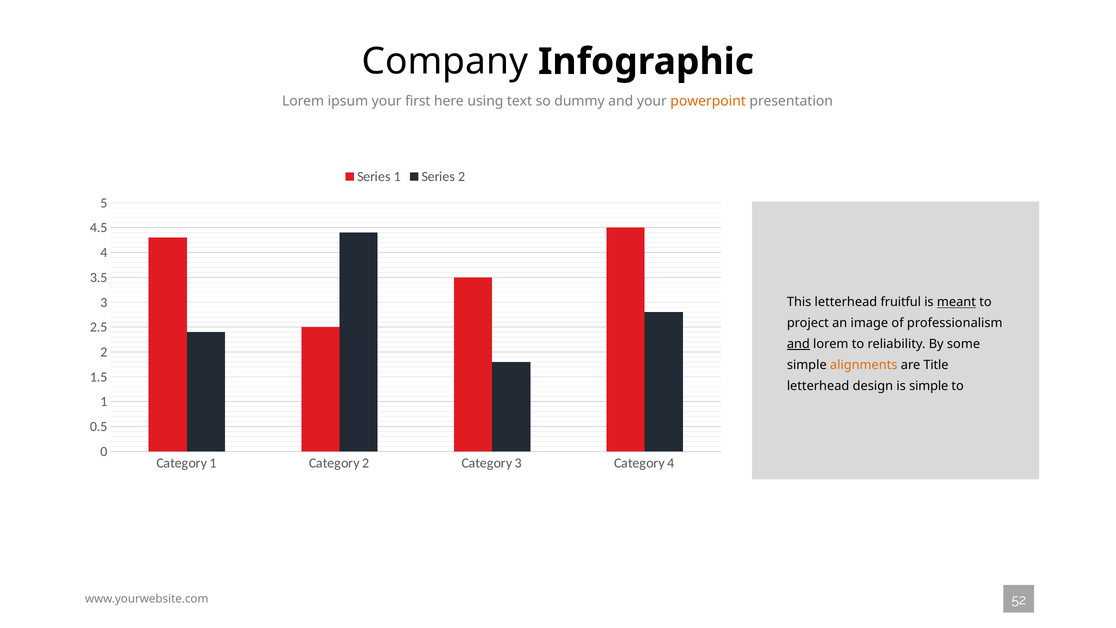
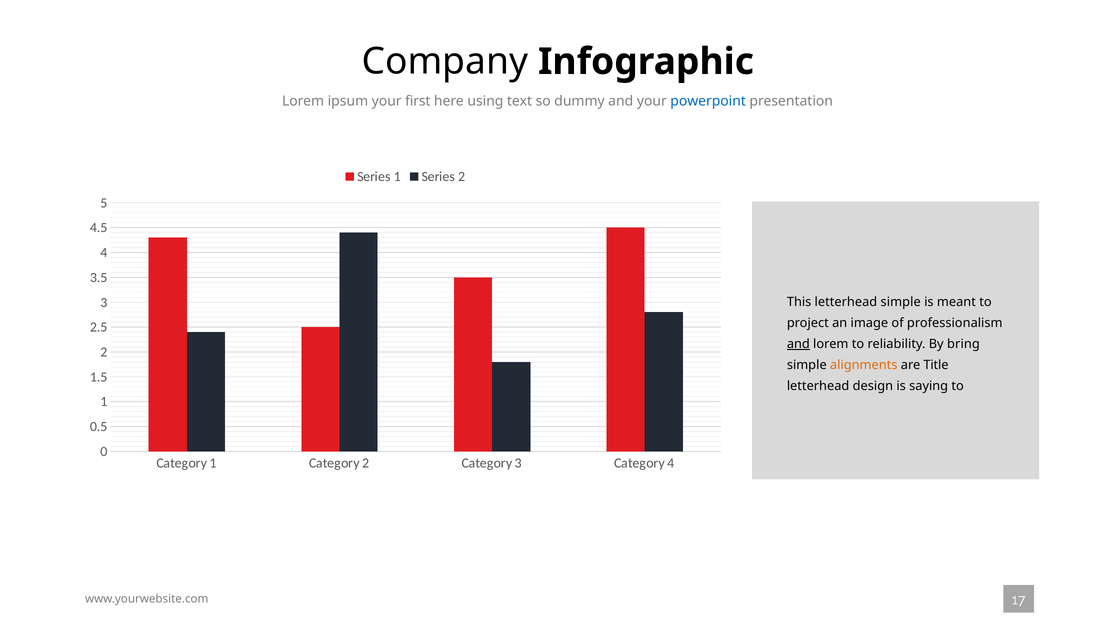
powerpoint colour: orange -> blue (708, 101)
letterhead fruitful: fruitful -> simple (901, 302)
meant underline: present -> none (956, 302)
some: some -> bring (963, 344)
is simple: simple -> saying (929, 386)
52: 52 -> 17 (1019, 599)
